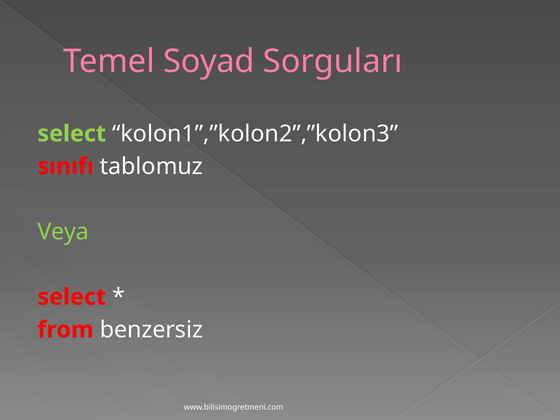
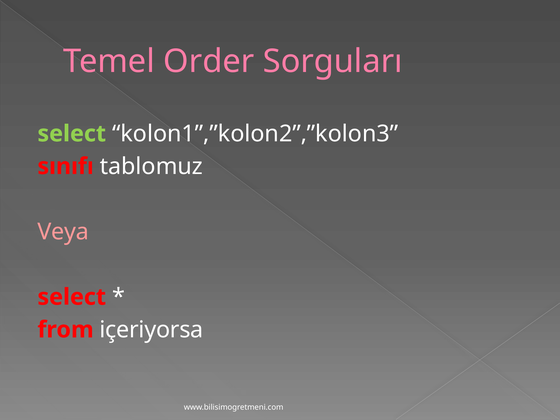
Soyad: Soyad -> Order (209, 61)
Veya colour: light green -> pink (63, 232)
benzersiz: benzersiz -> içeriyorsa (151, 330)
